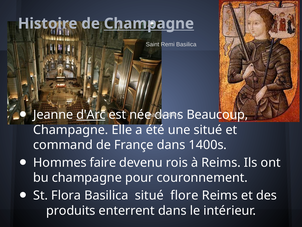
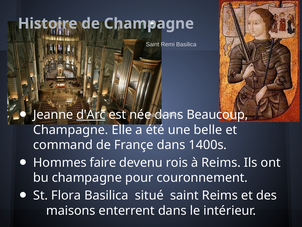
Champagne underline: present -> none (149, 24)
une situé: situé -> belle (208, 130)
situé flore: flore -> saint (184, 195)
produits: produits -> maisons (71, 210)
